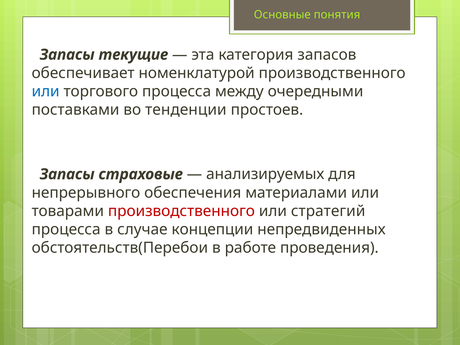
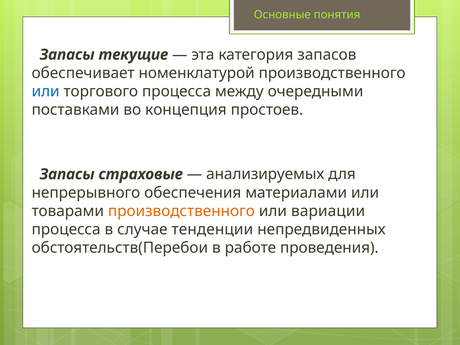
тенденции: тенденции -> концепция (186, 110)
производственного colour: red -> orange (181, 211)
стратегий: стратегий -> вариации (328, 211)
концепции: концепции -> тенденции (212, 229)
